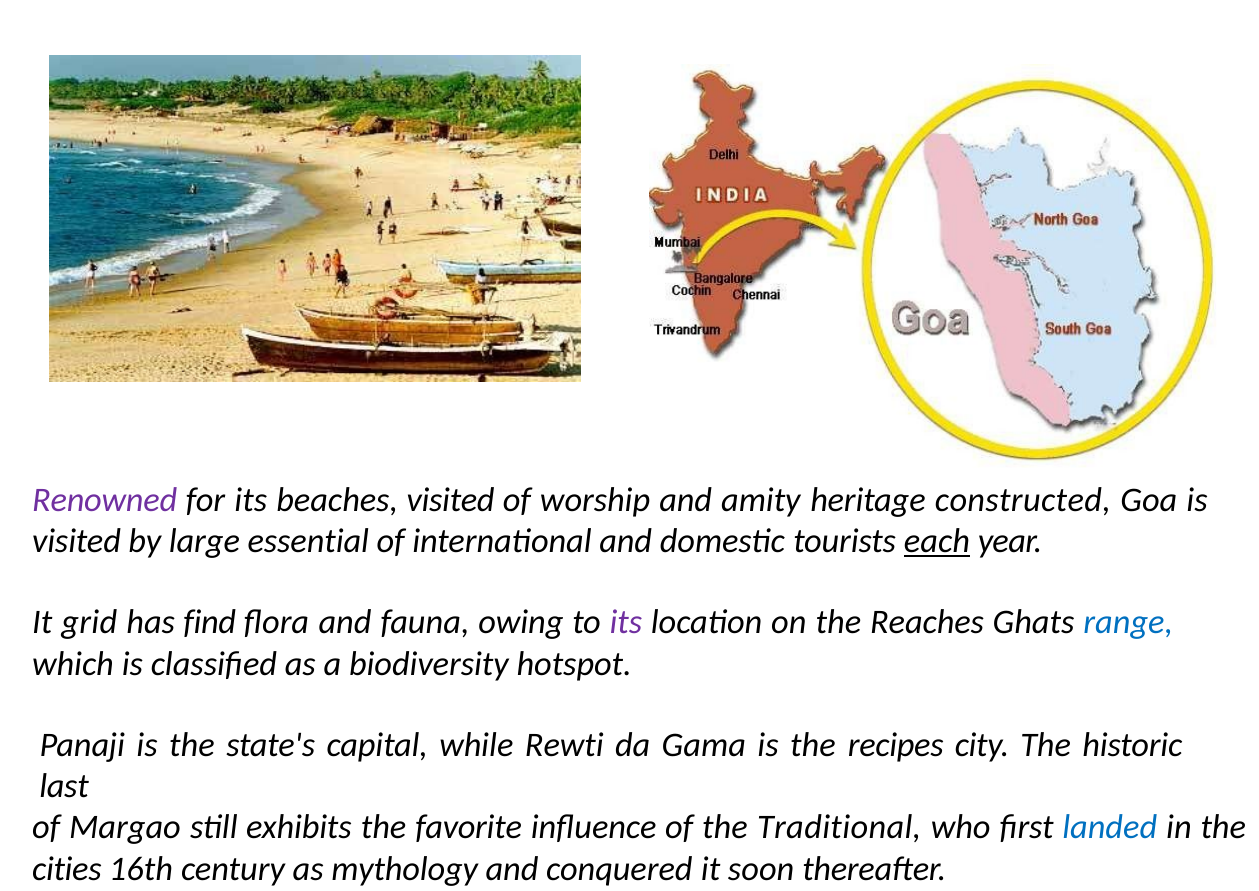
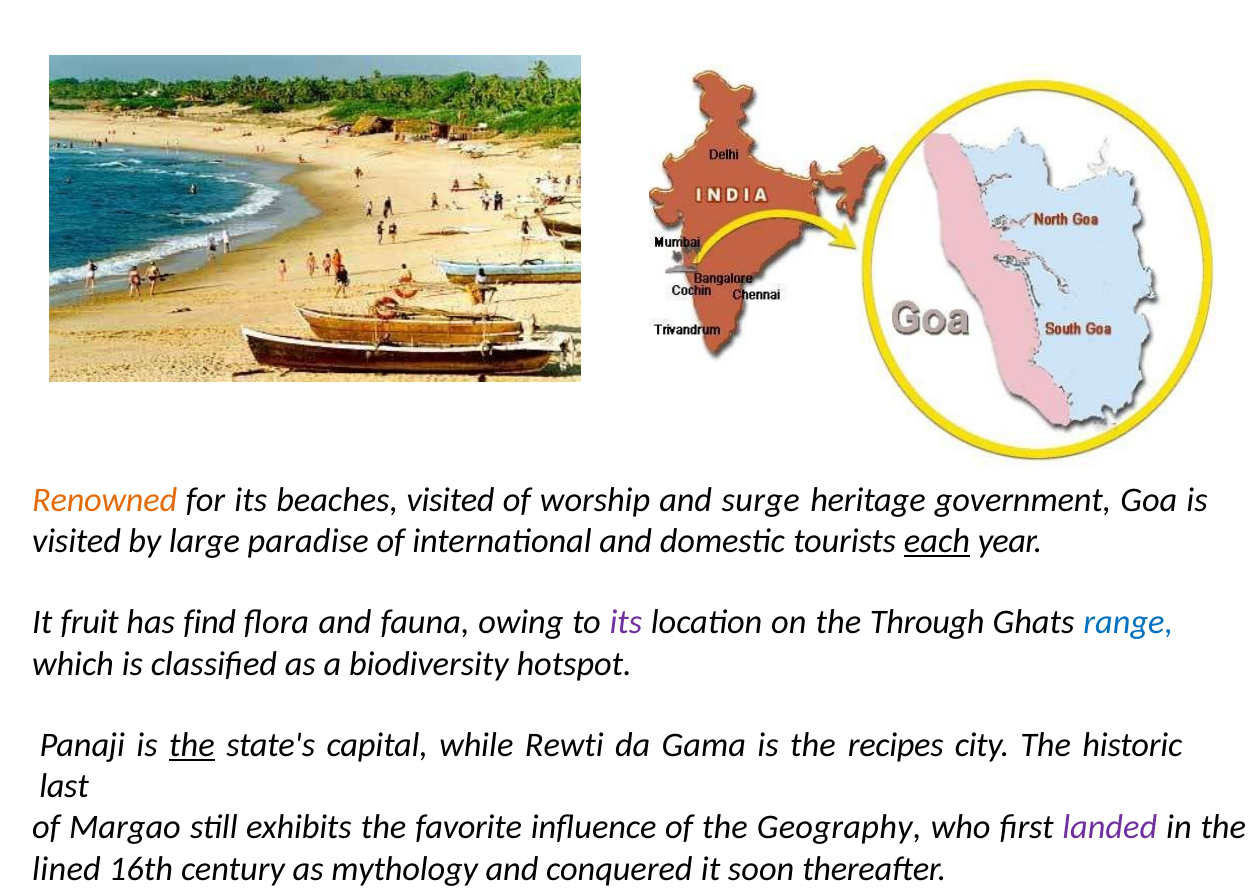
Renowned colour: purple -> orange (105, 500)
amity: amity -> surge (761, 500)
constructed: constructed -> government (1023, 500)
essential: essential -> paradise (308, 541)
grid: grid -> fruit (90, 622)
Reaches: Reaches -> Through (927, 622)
the underline: none -> present (192, 745)
Traditional: Traditional -> Geography (839, 827)
landed colour: blue -> purple (1110, 827)
cities: cities -> lined (67, 868)
